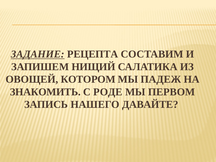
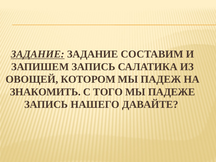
ЗАДАНИЕ РЕЦЕПТА: РЕЦЕПТА -> ЗАДАНИЕ (93, 54)
ЗАПИШЕМ НИЩИЙ: НИЩИЙ -> ЗАПИСЬ (93, 67)
РОДЕ: РОДЕ -> ТОГО (108, 92)
ПЕРВОМ: ПЕРВОМ -> ПАДЕЖЕ (172, 92)
